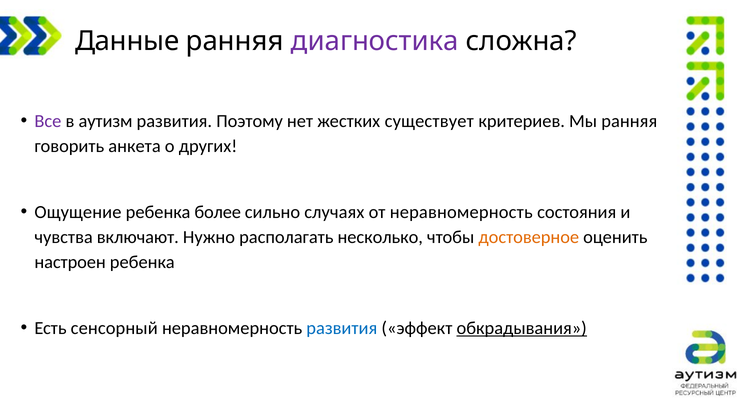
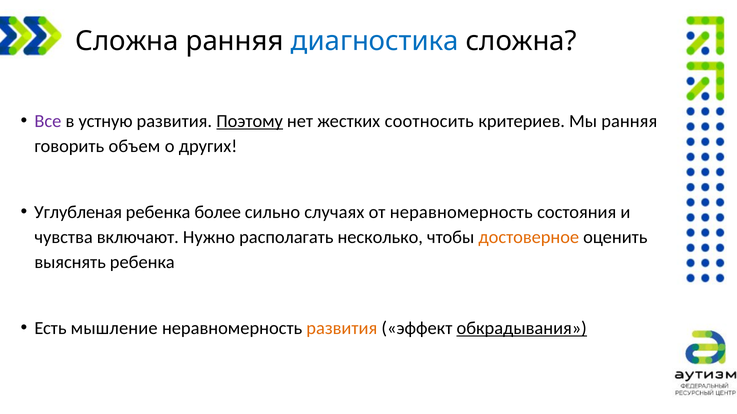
Данные: Данные -> Сложна (127, 41)
диагностика colour: purple -> blue (375, 41)
аутизм: аутизм -> устную (106, 121)
Поэтому underline: none -> present (250, 121)
существует: существует -> соотносить (429, 121)
анкета: анкета -> объем (134, 147)
Ощущение: Ощущение -> Углубленая (78, 212)
настроен: настроен -> выяснять (70, 263)
сенсорный: сенсорный -> мышление (114, 329)
развития colour: blue -> orange (342, 329)
